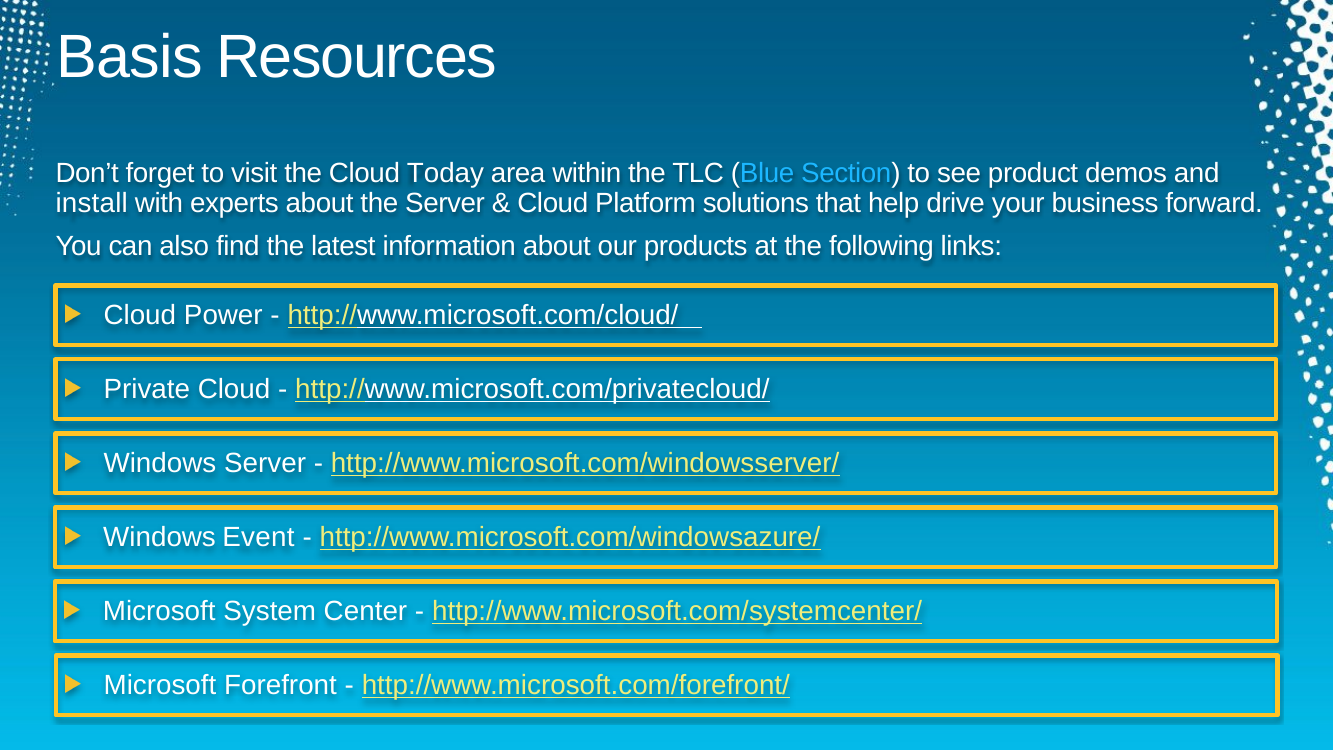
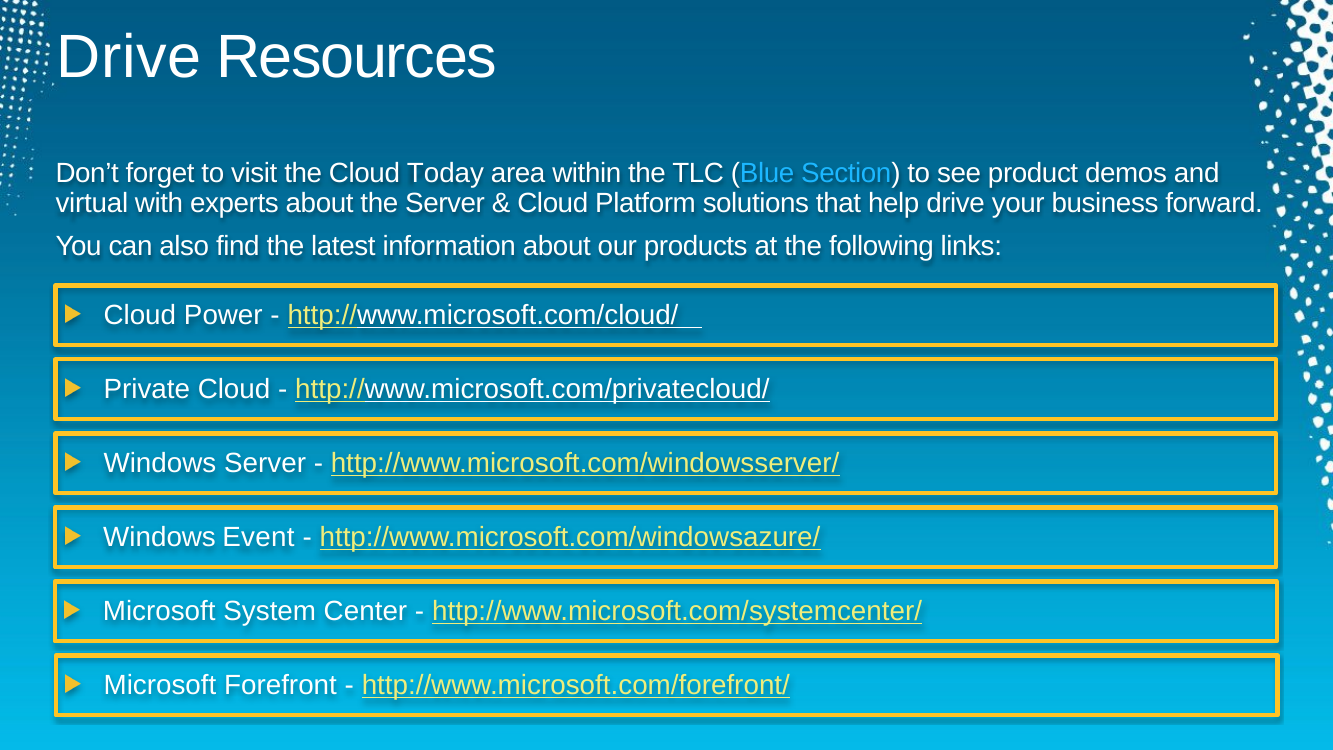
Basis: Basis -> Drive (129, 58)
install: install -> virtual (92, 203)
